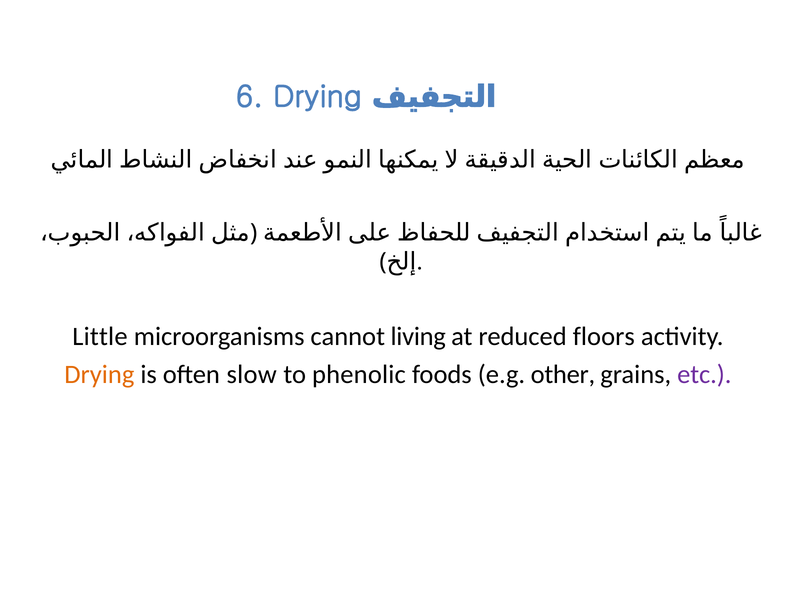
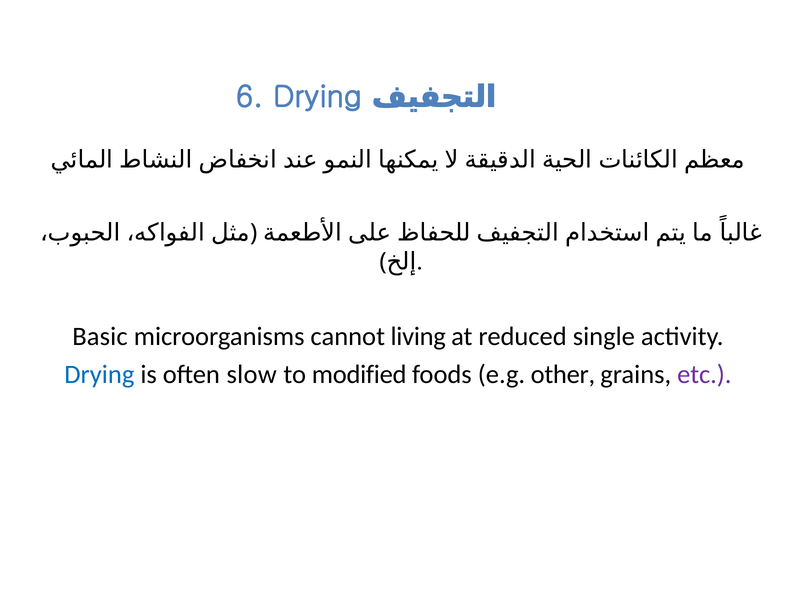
Little: Little -> Basic (100, 337)
floors: floors -> single (604, 337)
Drying colour: orange -> blue (99, 375)
phenolic: phenolic -> modified (359, 375)
